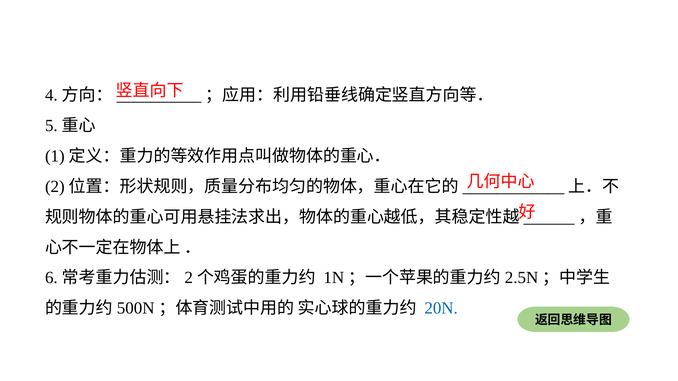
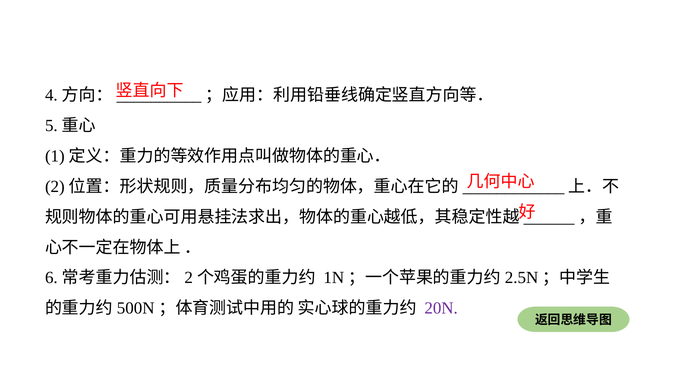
20N colour: blue -> purple (441, 309)
